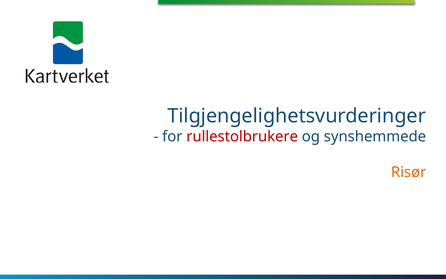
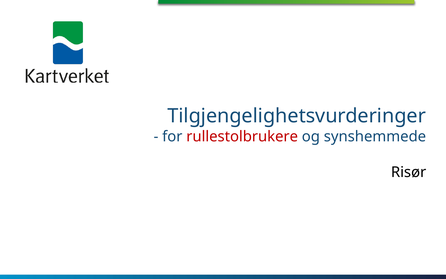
Risør colour: orange -> black (409, 172)
